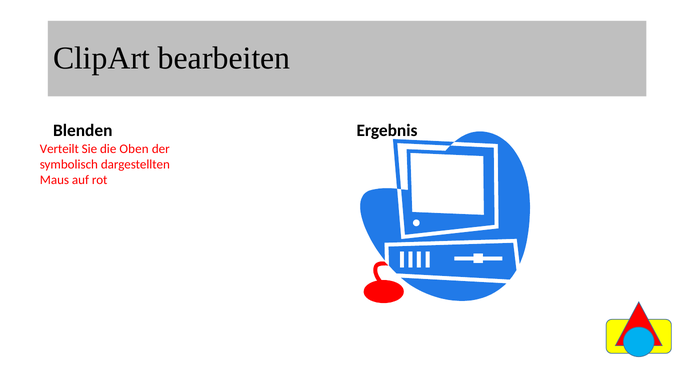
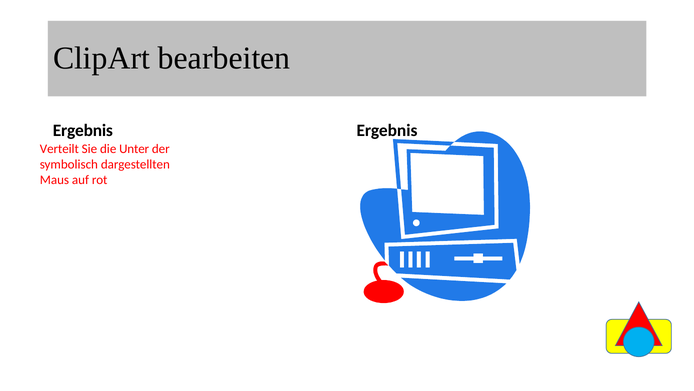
Blenden: Blenden -> Ergebnis (83, 131)
Oben: Oben -> Unter (134, 149)
